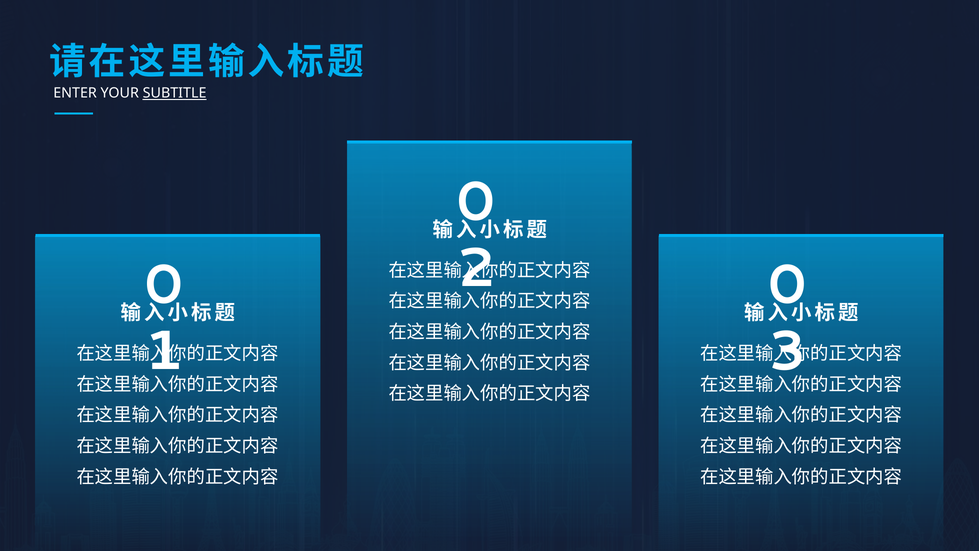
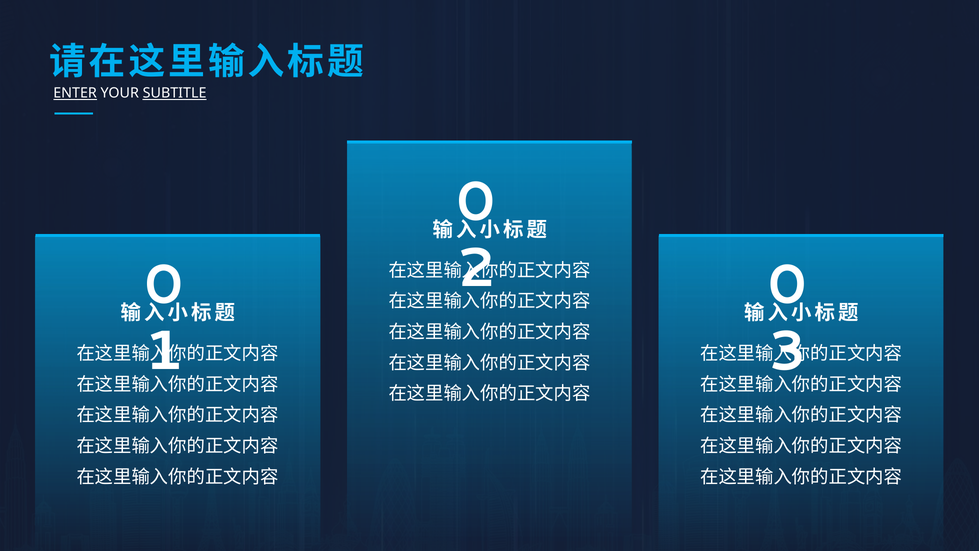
ENTER underline: none -> present (75, 93)
